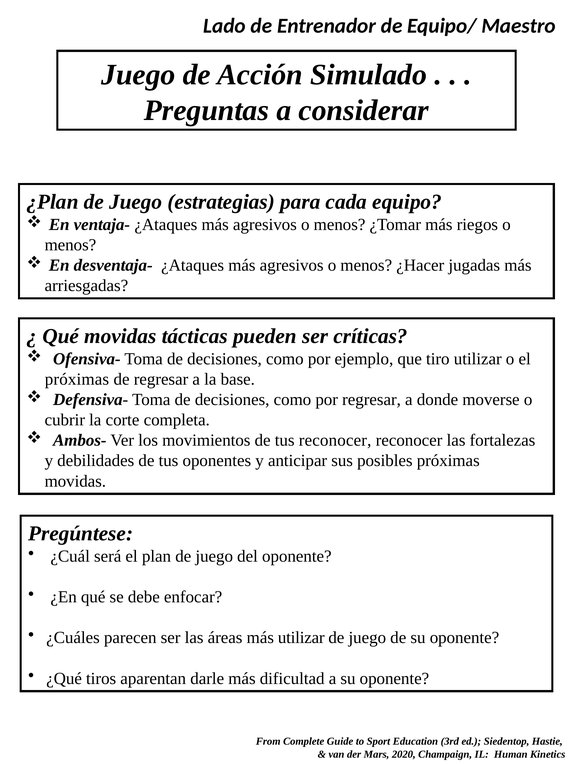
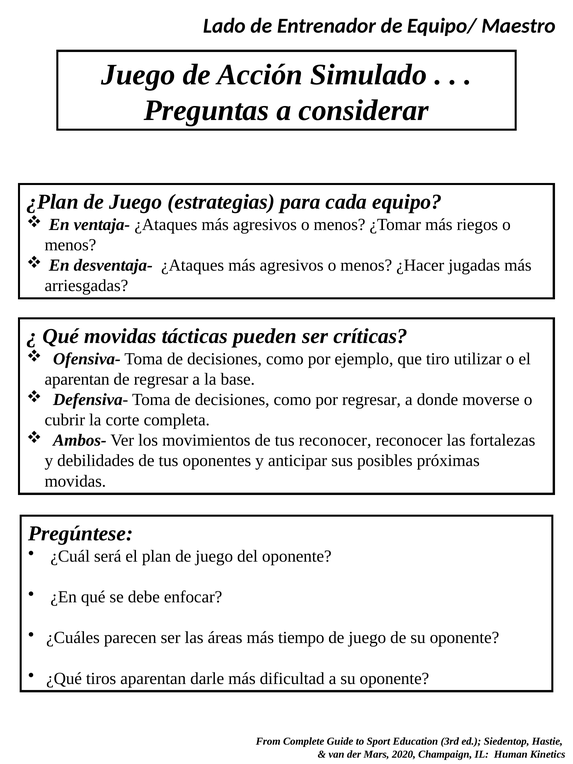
próximas: próximas -> aparentan (77, 379)
más utilizar: utilizar -> tiempo (301, 638)
